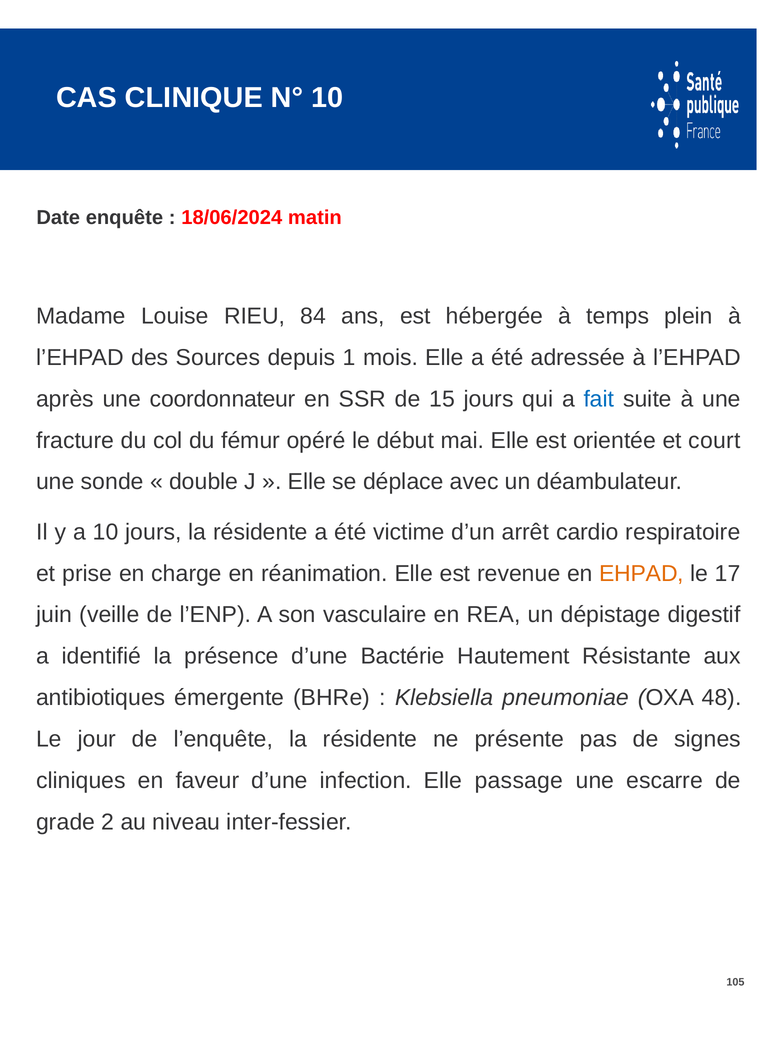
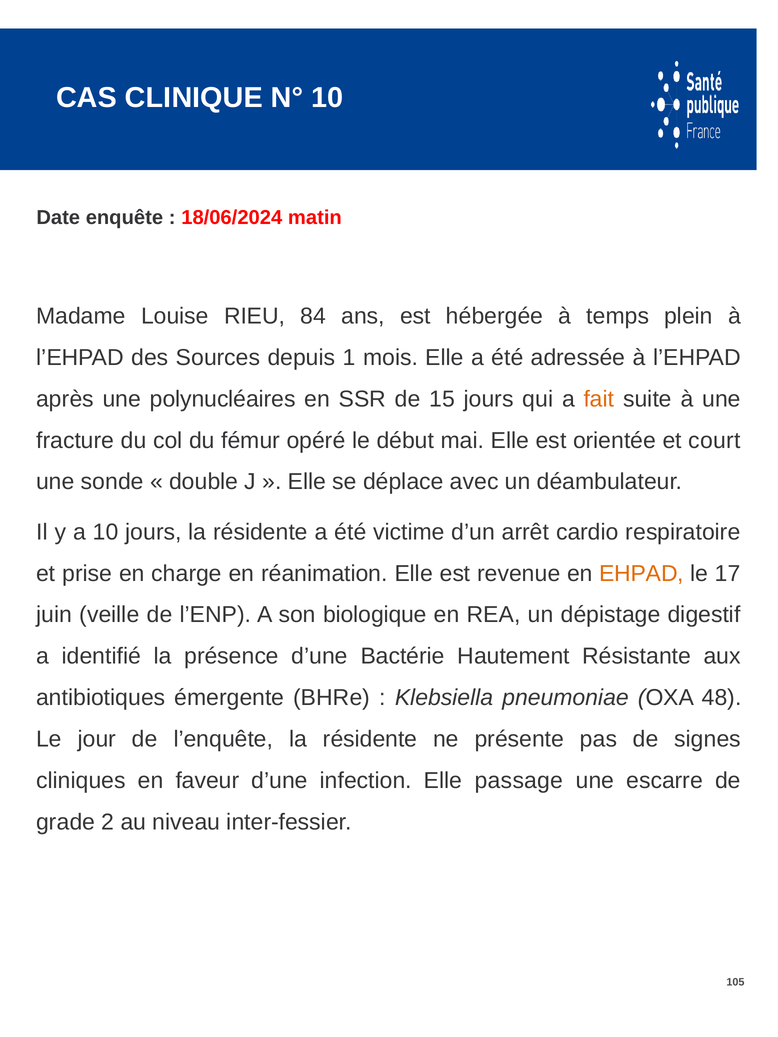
coordonnateur: coordonnateur -> polynucléaires (223, 399)
fait colour: blue -> orange (599, 399)
vasculaire: vasculaire -> biologique (375, 615)
